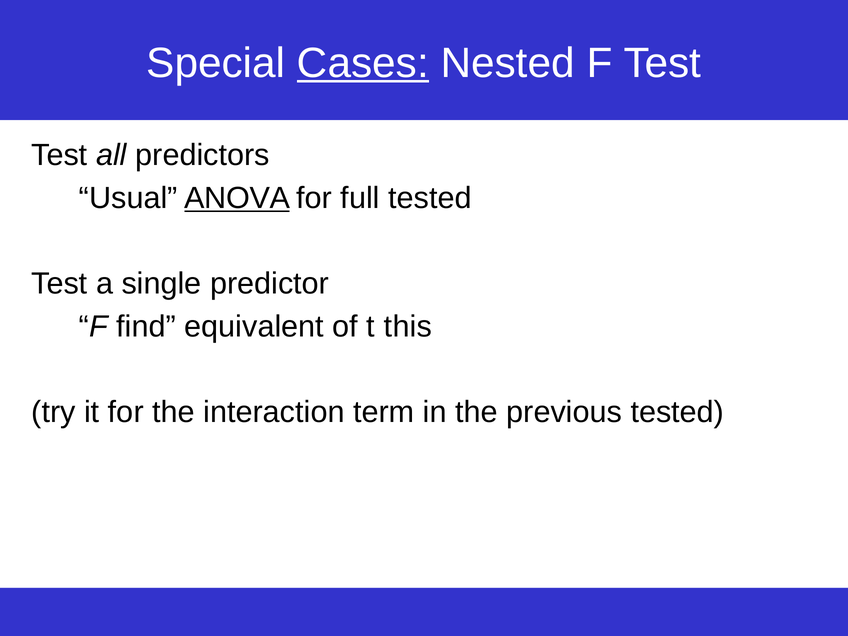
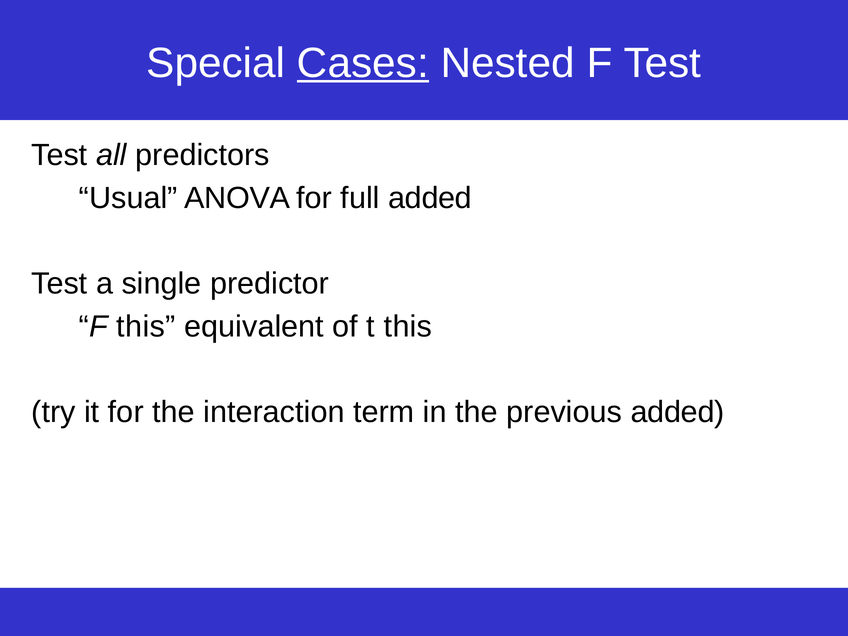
ANOVA underline: present -> none (237, 198)
full tested: tested -> added (430, 198)
F find: find -> this (146, 327)
previous tested: tested -> added (678, 412)
